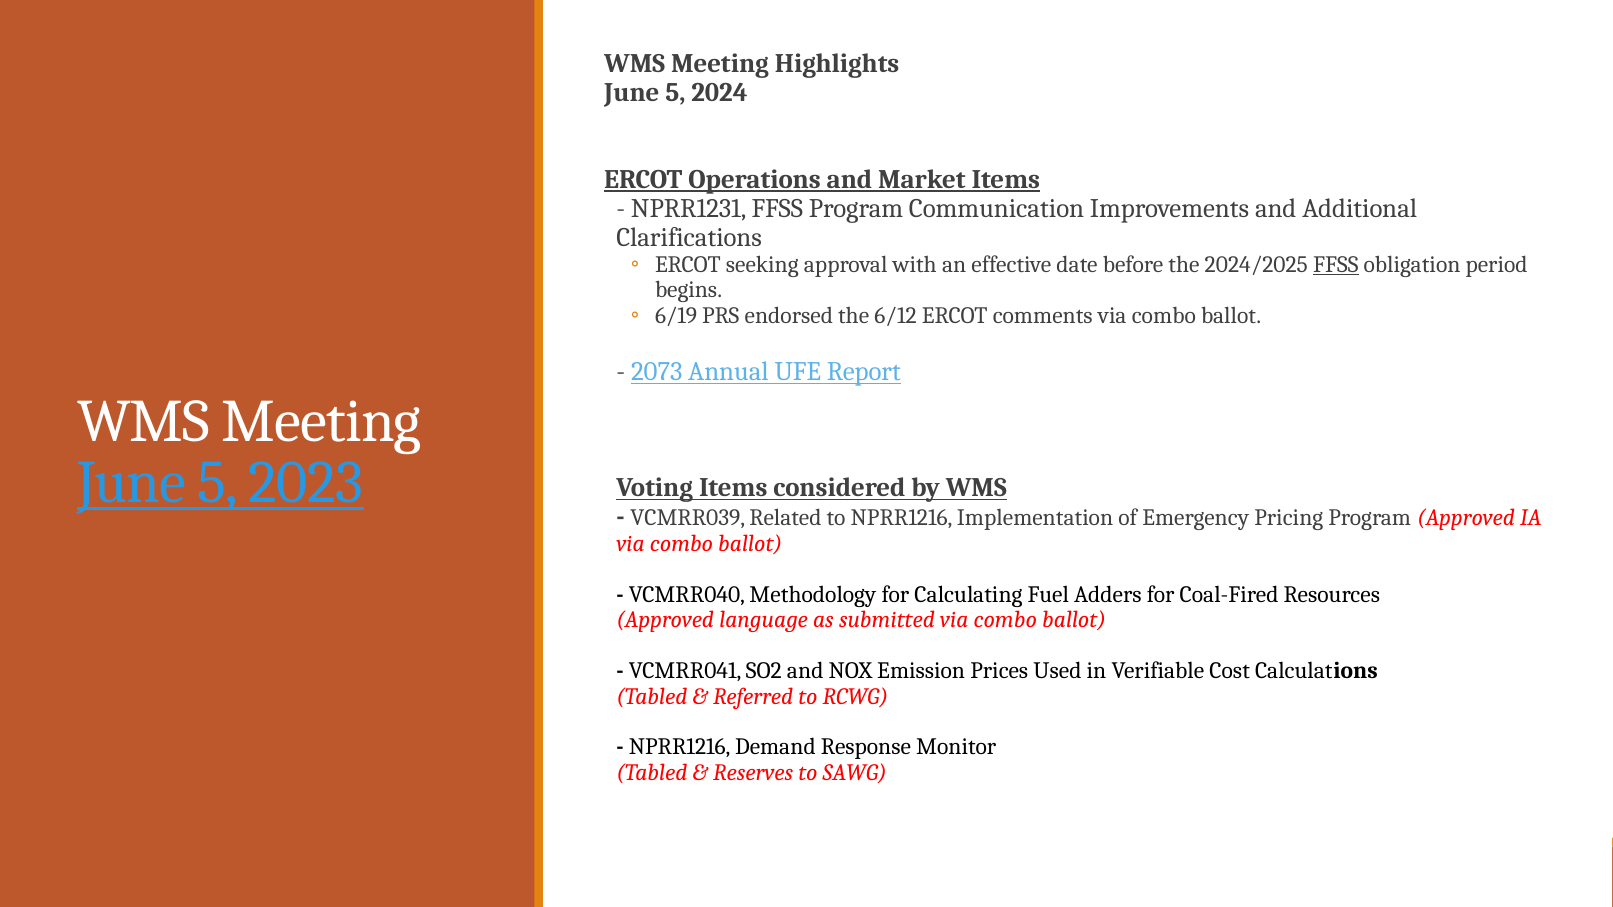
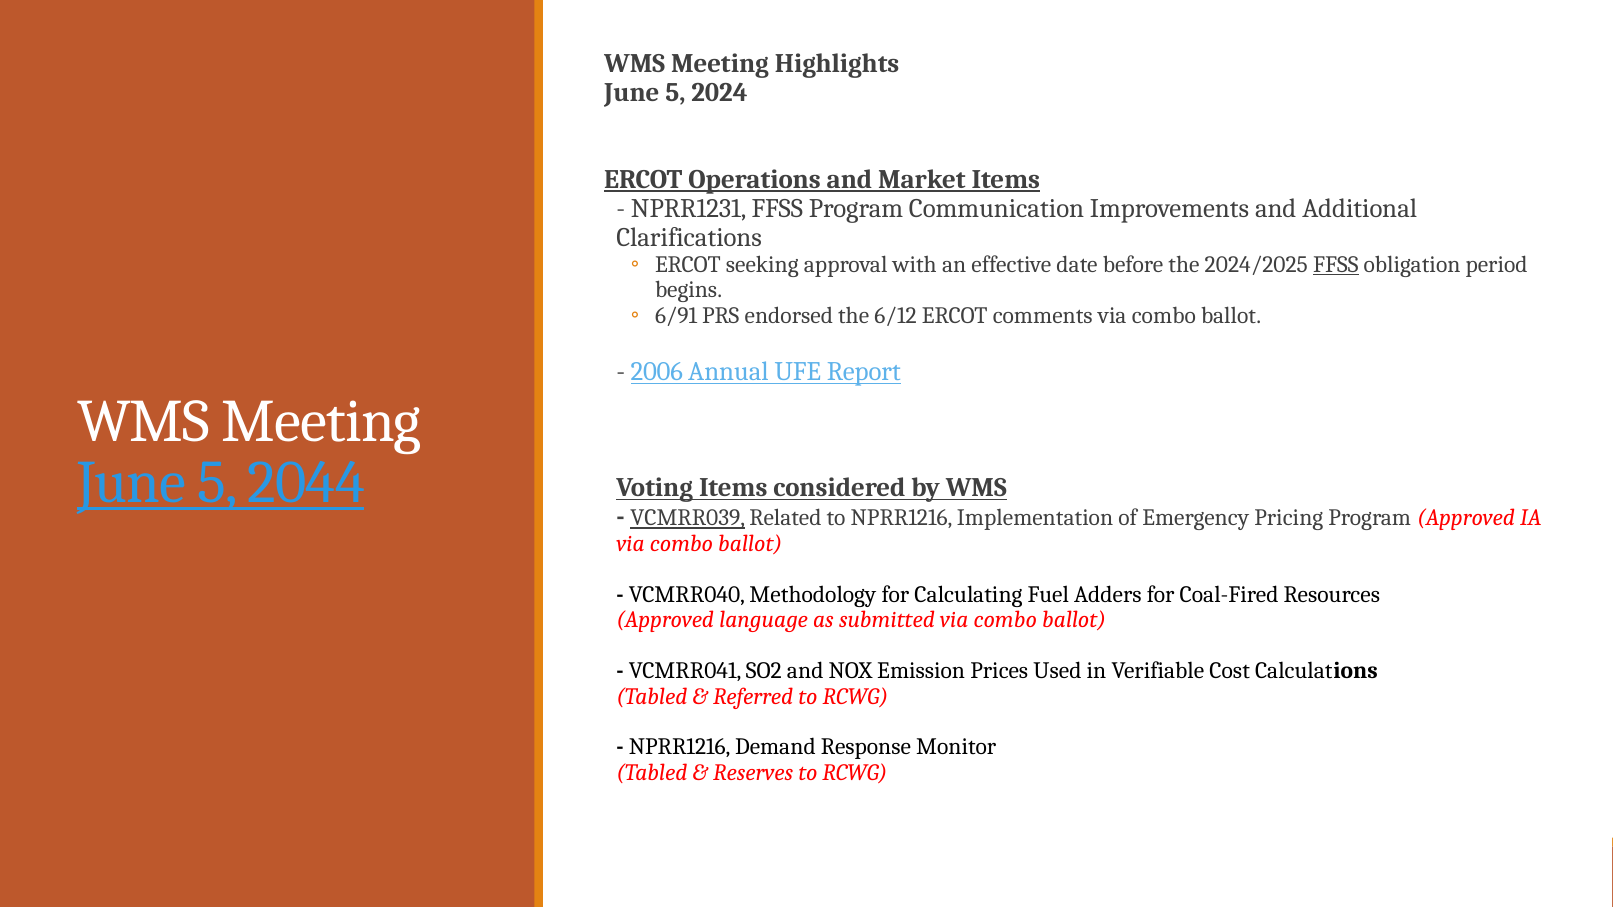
6/19: 6/19 -> 6/91 (676, 316)
2073: 2073 -> 2006 (657, 372)
2023: 2023 -> 2044 (306, 483)
VCMRR039 underline: none -> present (688, 518)
SAWG: SAWG -> RCWG (855, 773)
